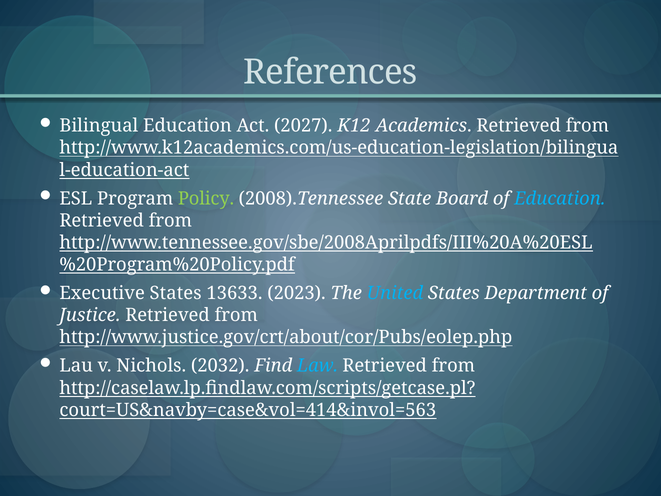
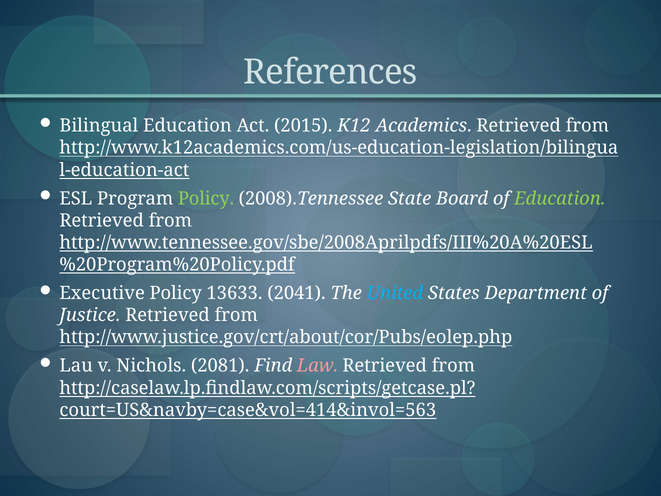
2027: 2027 -> 2015 (303, 126)
Education colour: light blue -> light green (560, 198)
Executive States: States -> Policy (176, 293)
2023: 2023 -> 2041 (296, 293)
2032: 2032 -> 2081 (220, 366)
Law colour: light blue -> pink (317, 366)
